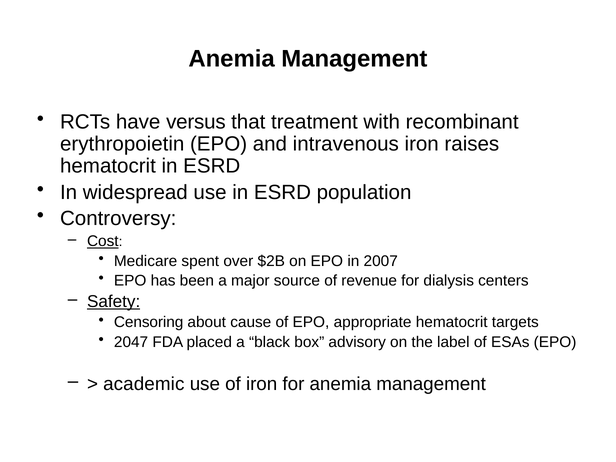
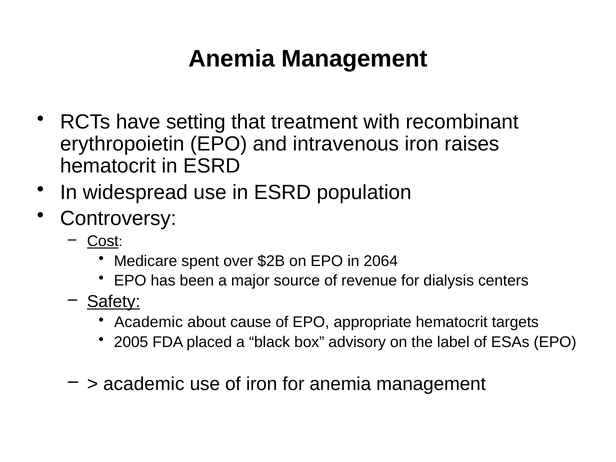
versus: versus -> setting (196, 122)
2007: 2007 -> 2064 (381, 261)
Censoring: Censoring -> Academic (149, 322)
2047: 2047 -> 2005 (131, 342)
